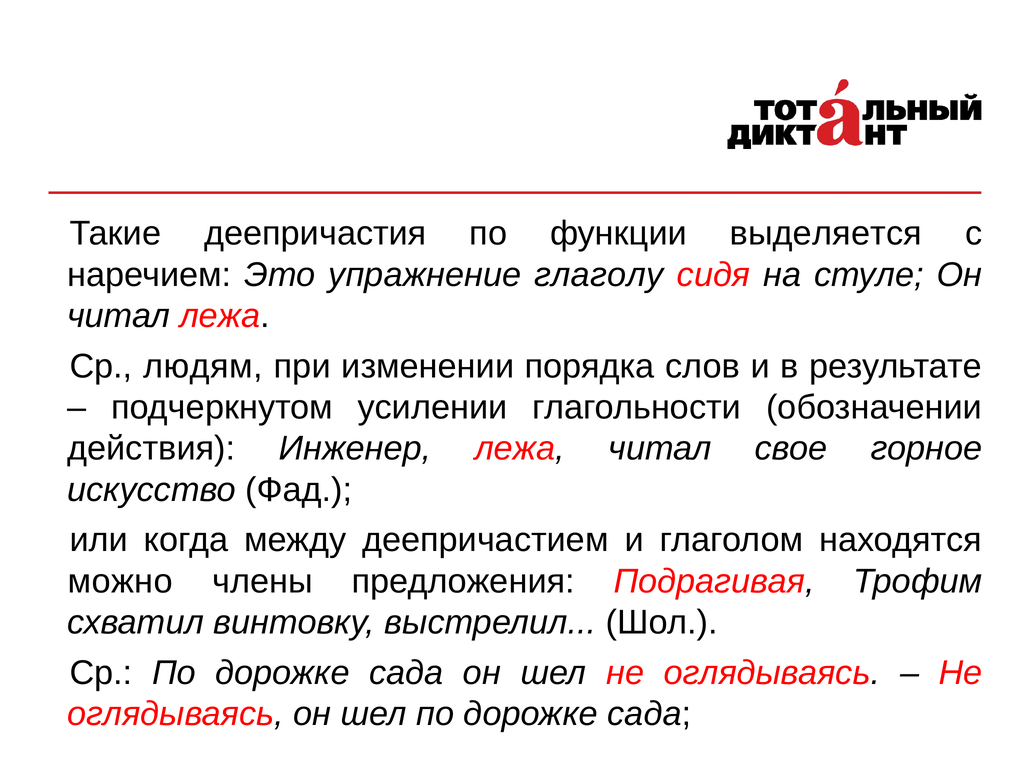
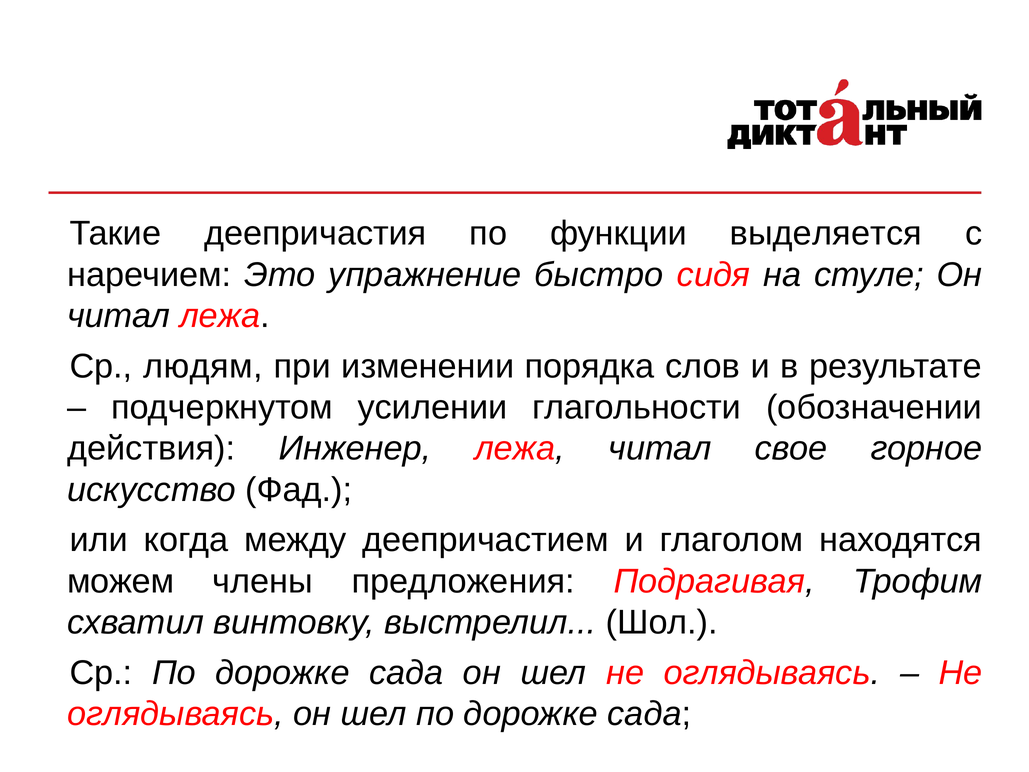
глаголу: глаголу -> быстро (599, 275)
можно: можно -> можем (121, 581)
